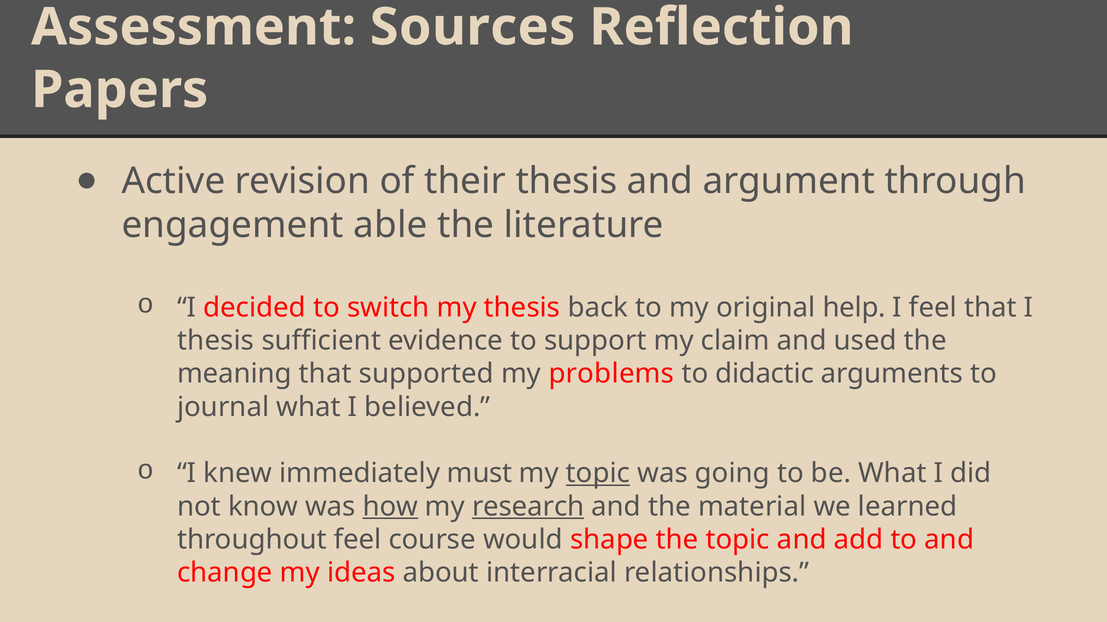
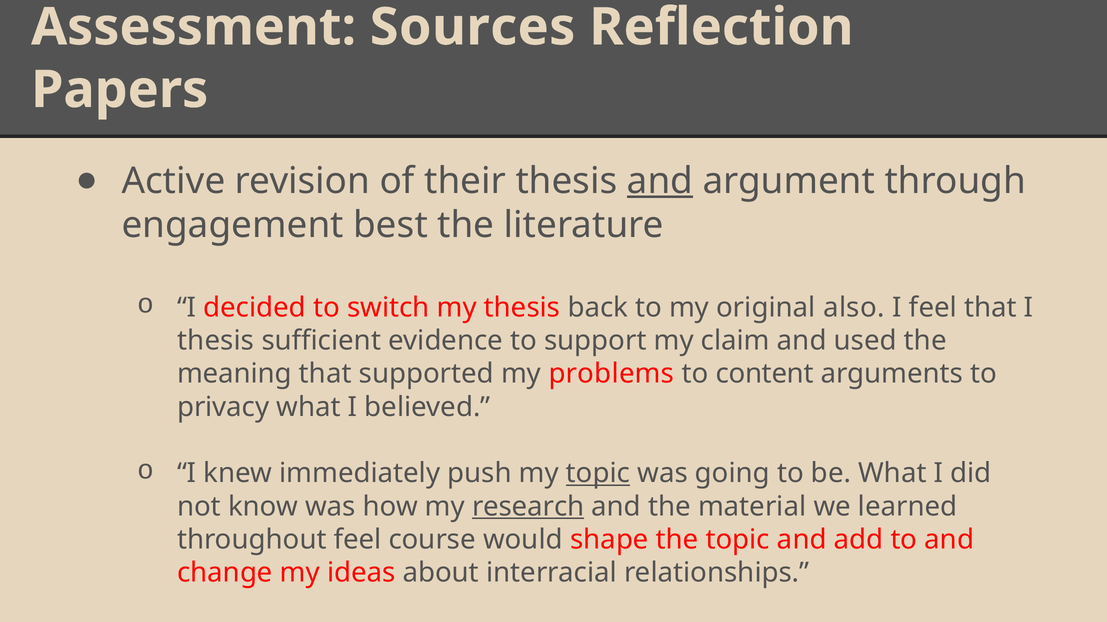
and underline: none -> present (660, 181)
able: able -> best (391, 225)
help: help -> also (854, 308)
didactic: didactic -> content (765, 374)
journal: journal -> privacy (223, 407)
must: must -> push (480, 474)
how underline: present -> none (390, 507)
